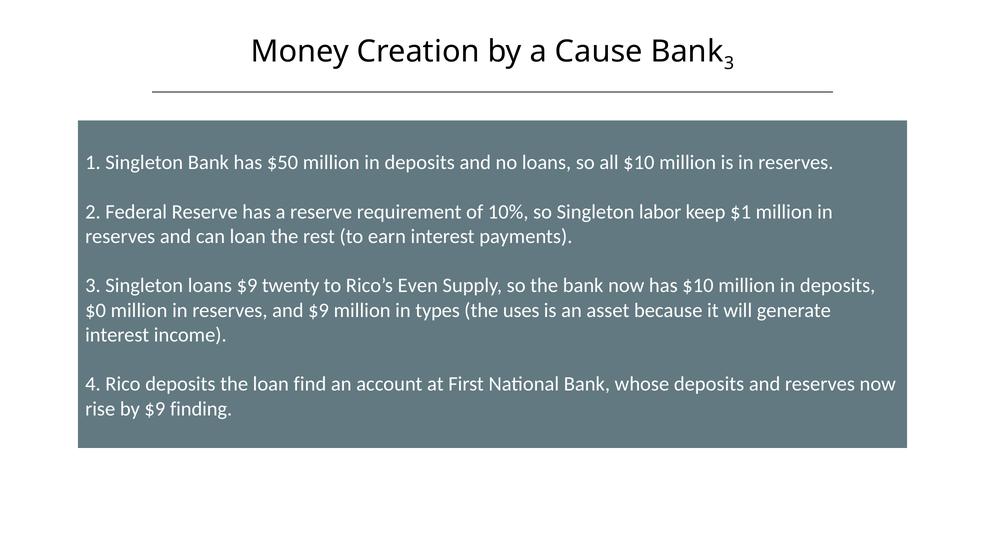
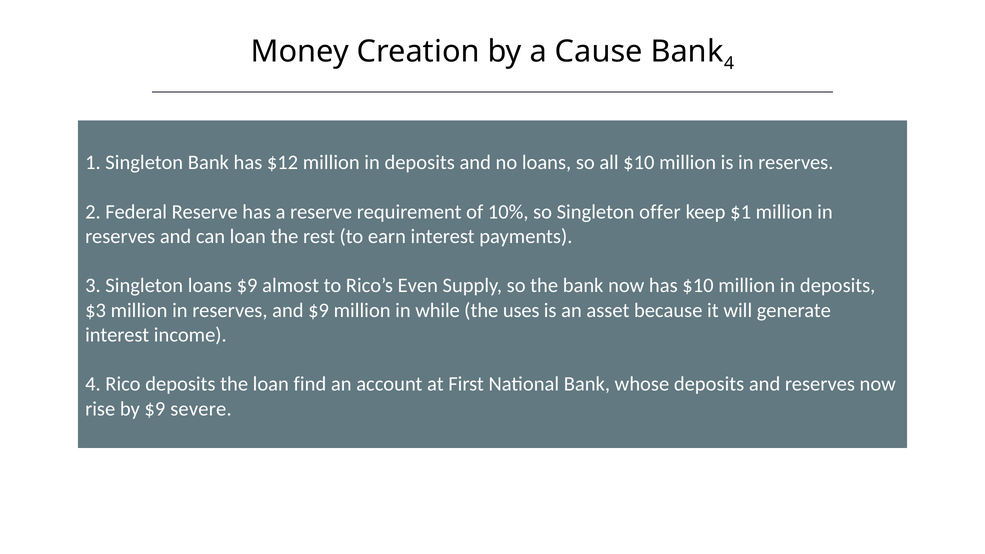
Bank 3: 3 -> 4 (729, 64)
$50: $50 -> $12 (283, 163)
labor: labor -> offer (660, 212)
twenty: twenty -> almost (291, 286)
$0: $0 -> $3 (96, 310)
types: types -> while (438, 310)
finding: finding -> severe (201, 409)
